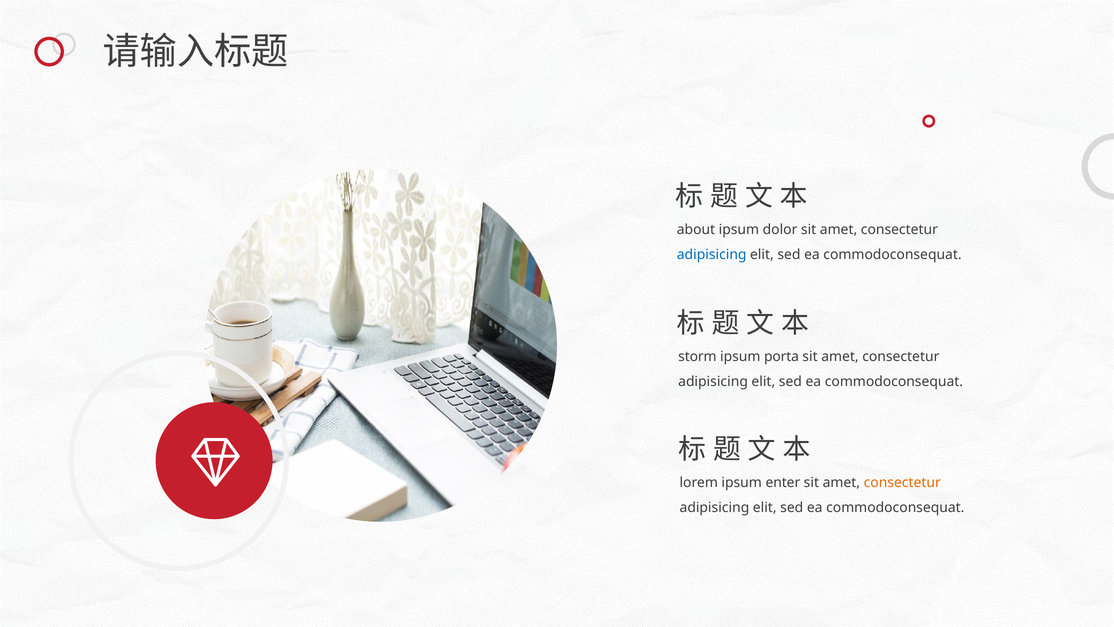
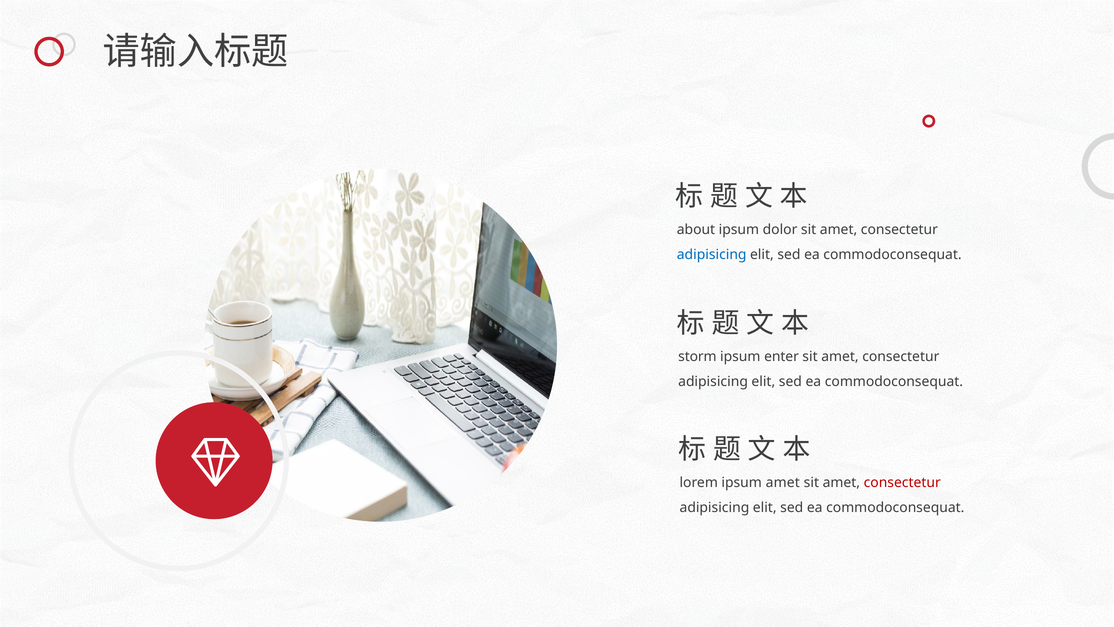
porta: porta -> enter (782, 356)
ipsum enter: enter -> amet (783, 482)
consectetur colour: orange -> red (902, 482)
